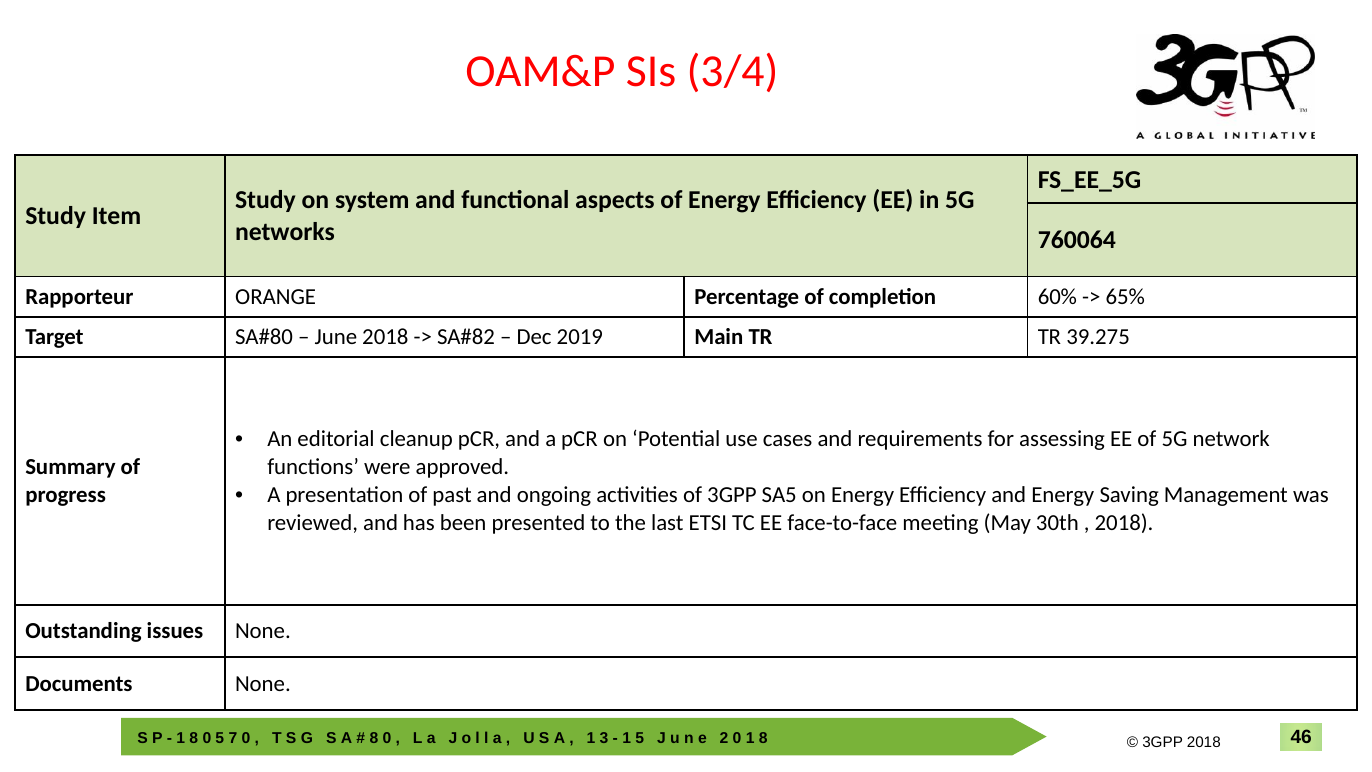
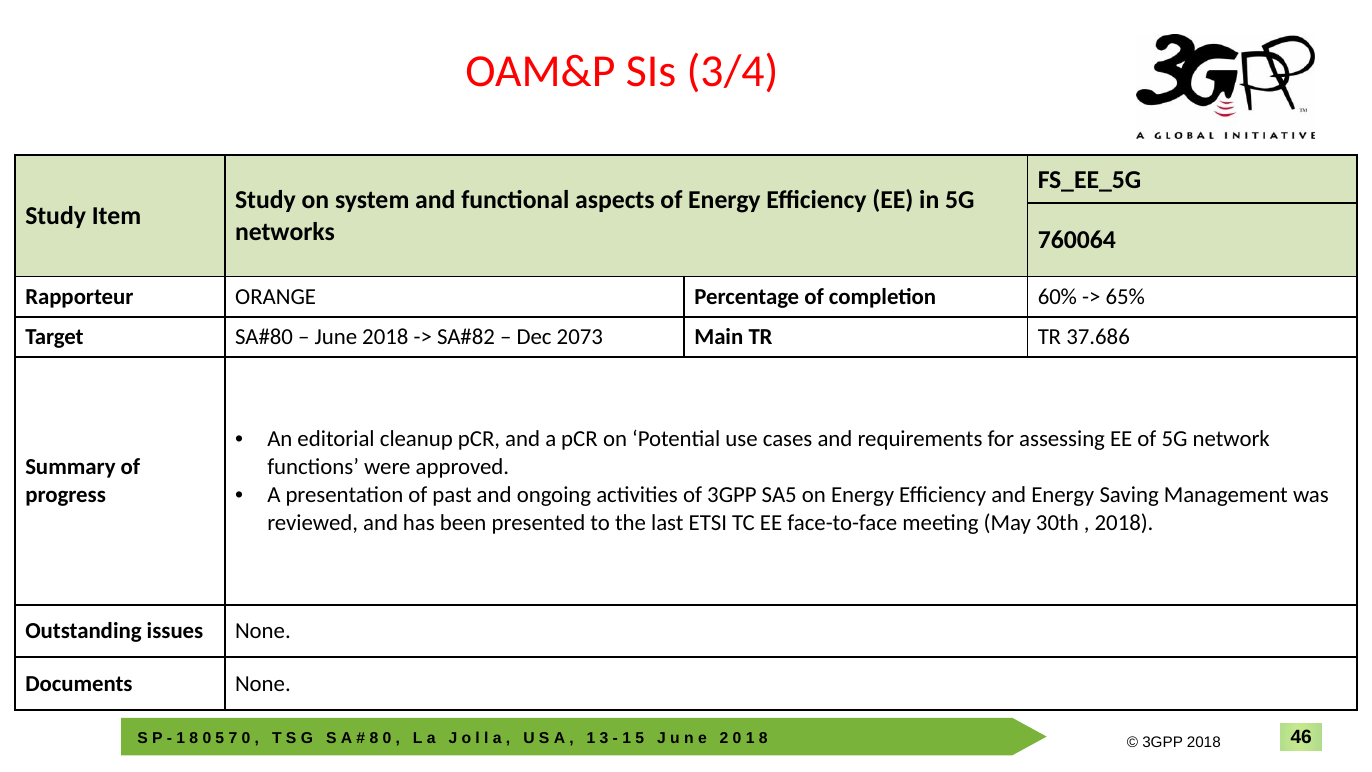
2019: 2019 -> 2073 (580, 337)
39.275: 39.275 -> 37.686 (1098, 337)
